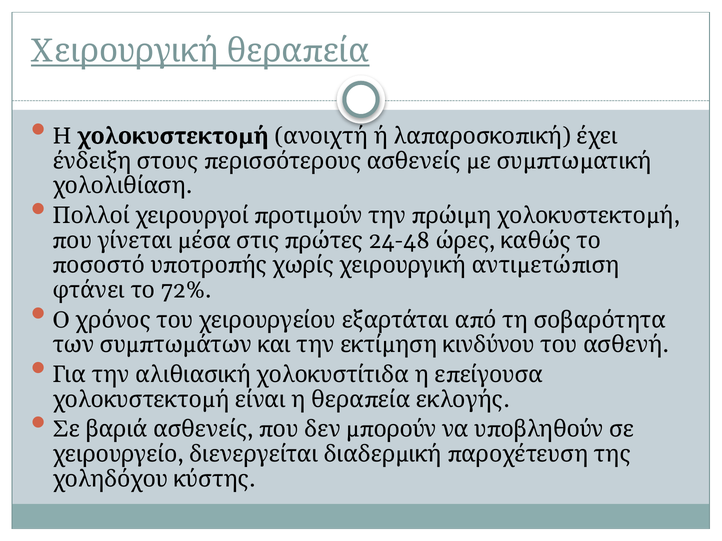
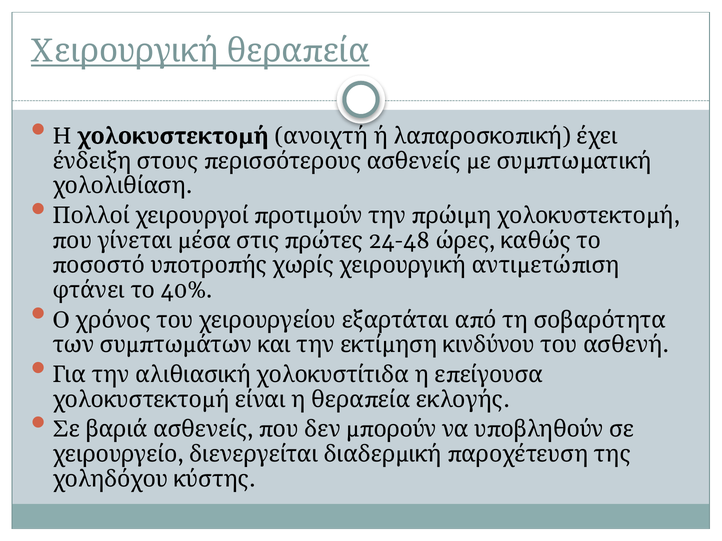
72%: 72% -> 40% (186, 290)
